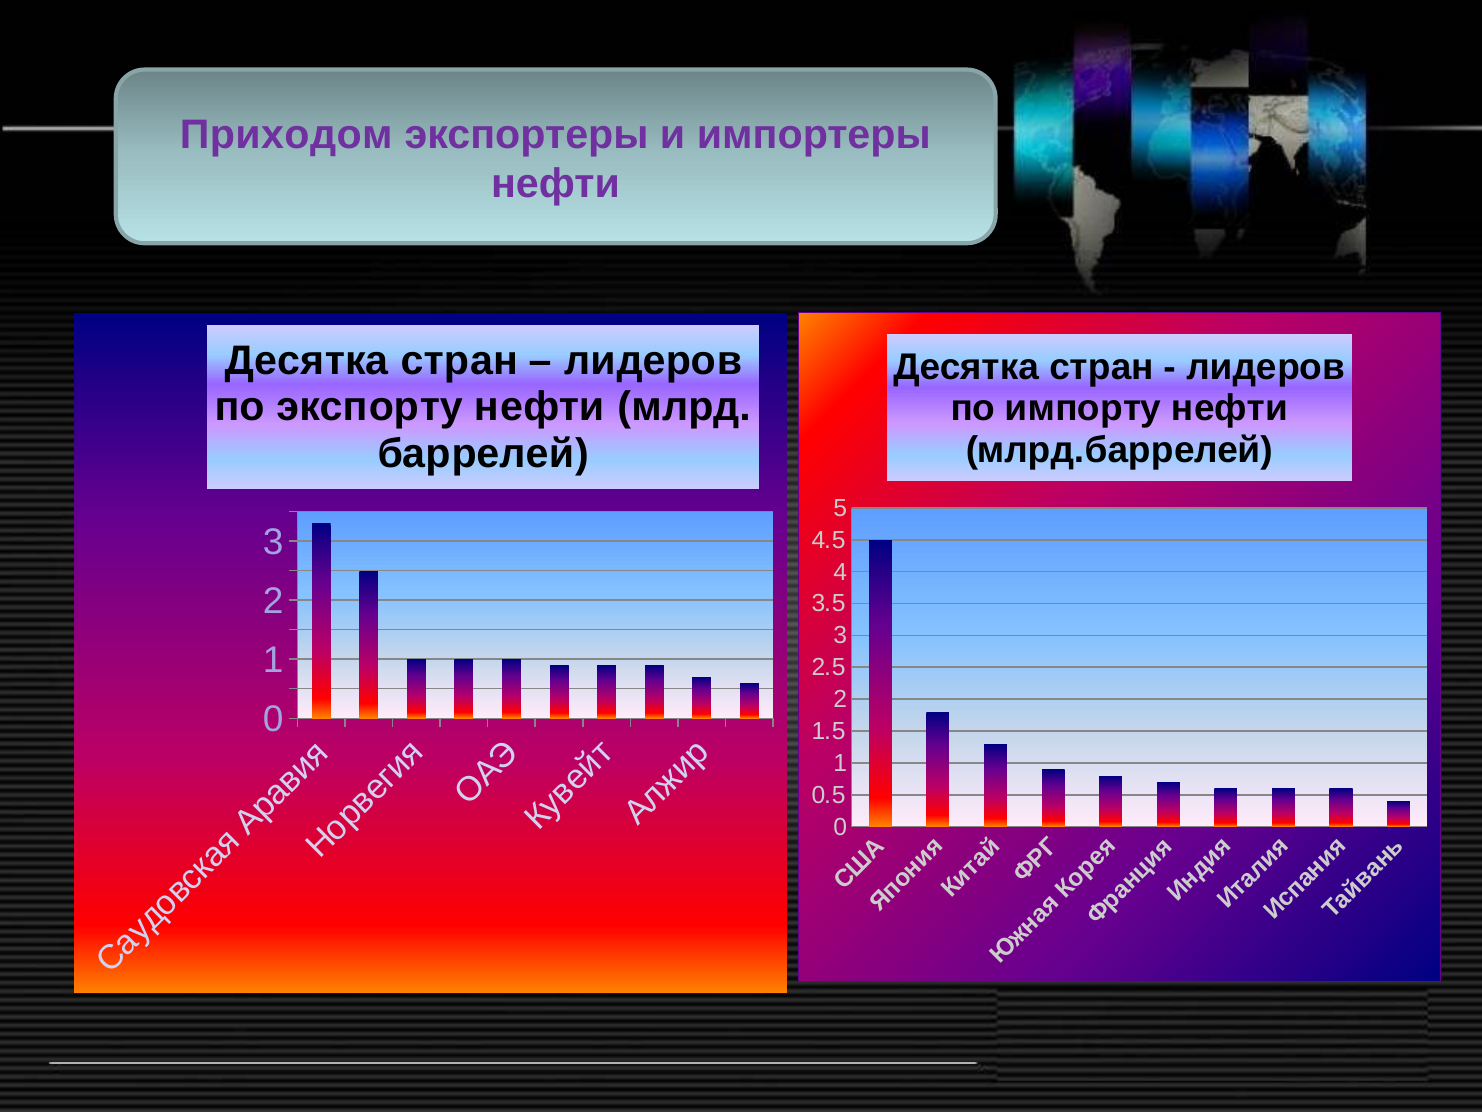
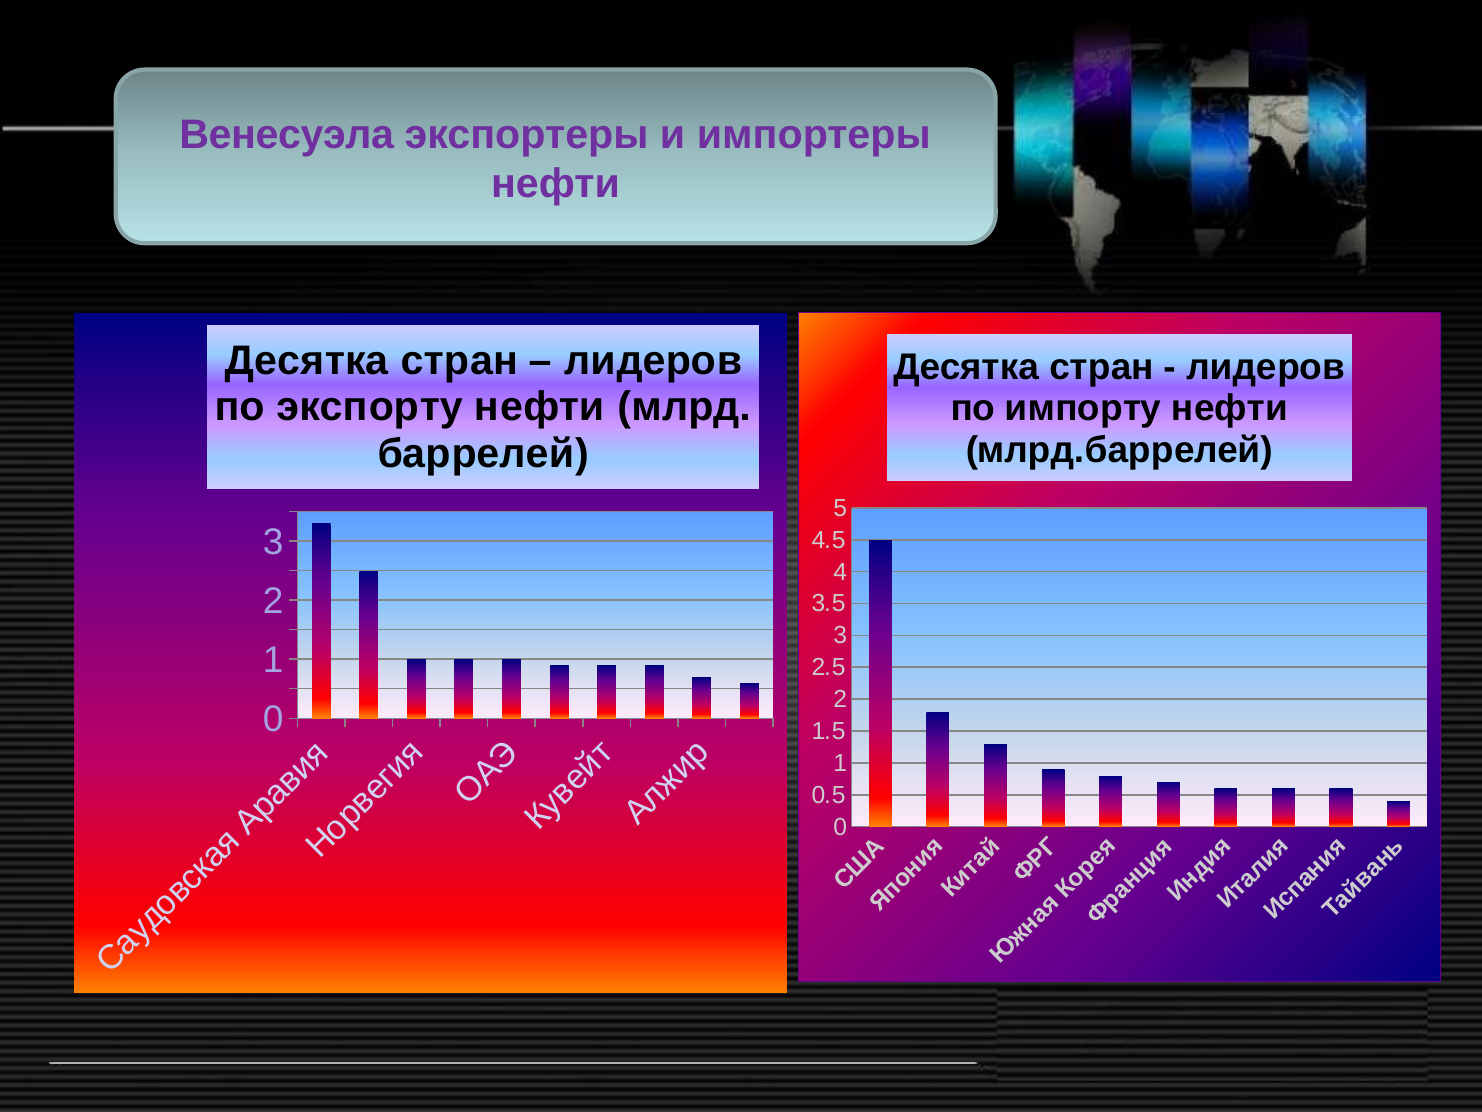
Приходом: Приходом -> Венесуэла (287, 134)
